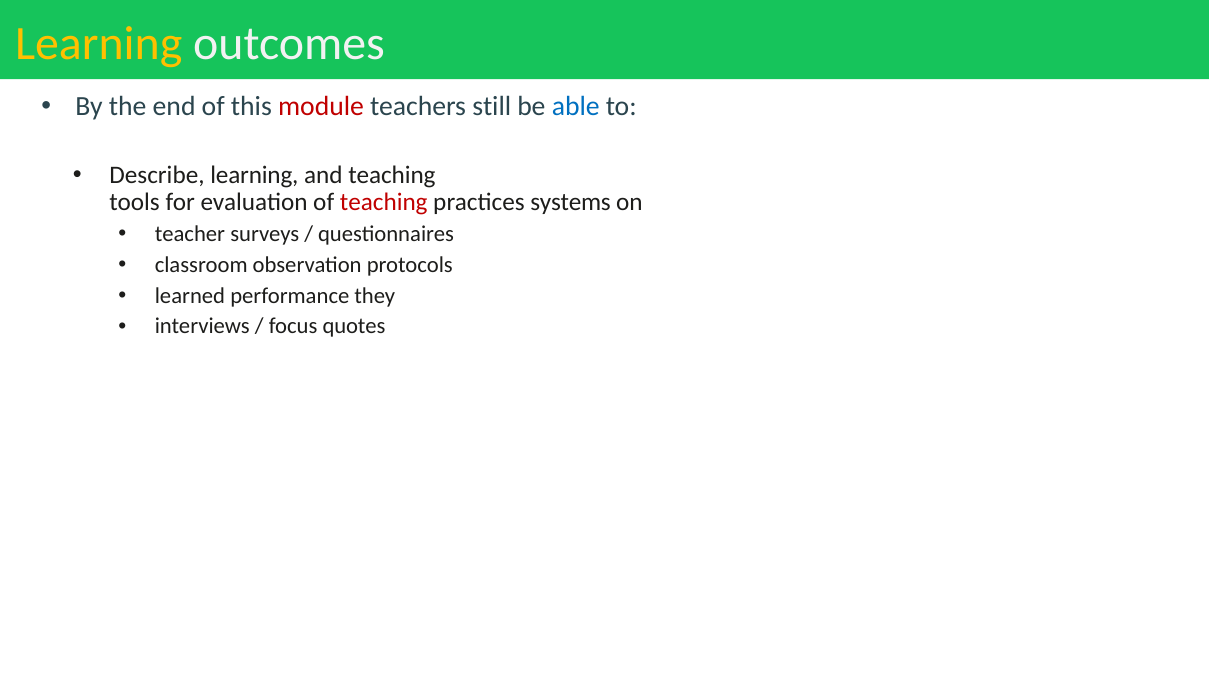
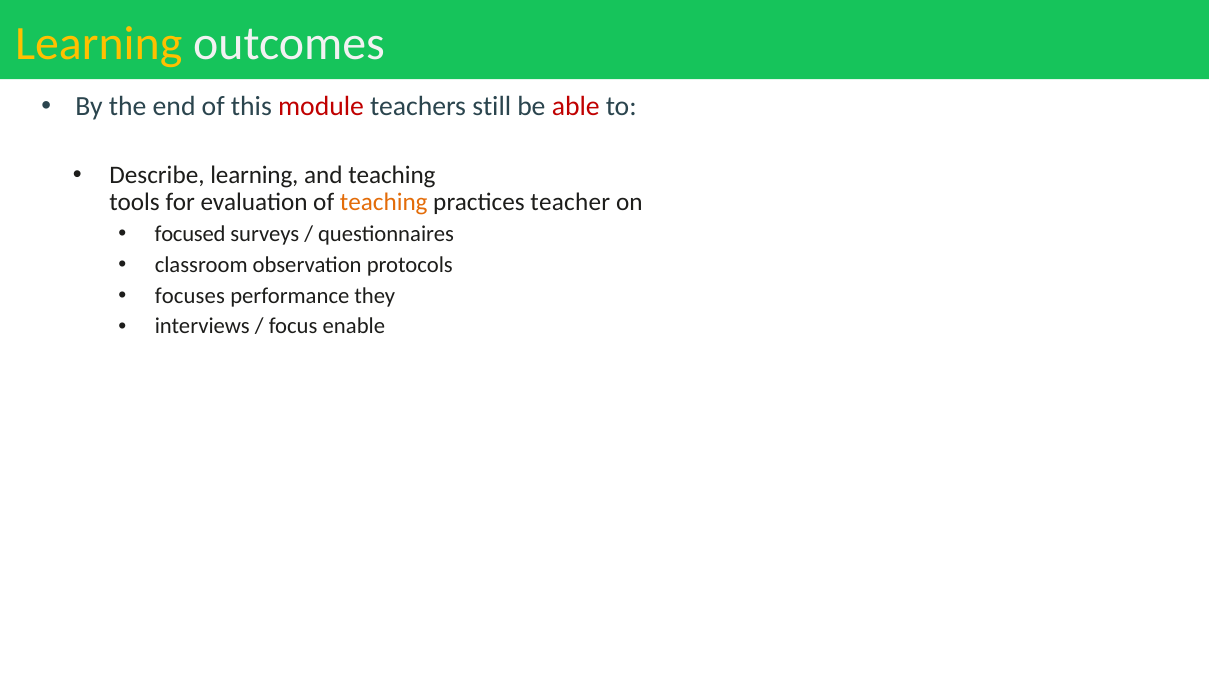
able colour: blue -> red (576, 107)
teaching colour: red -> orange (384, 202)
systems: systems -> teacher (570, 202)
teacher: teacher -> focused (190, 234)
learned: learned -> focuses (190, 296)
quotes: quotes -> enable (354, 327)
